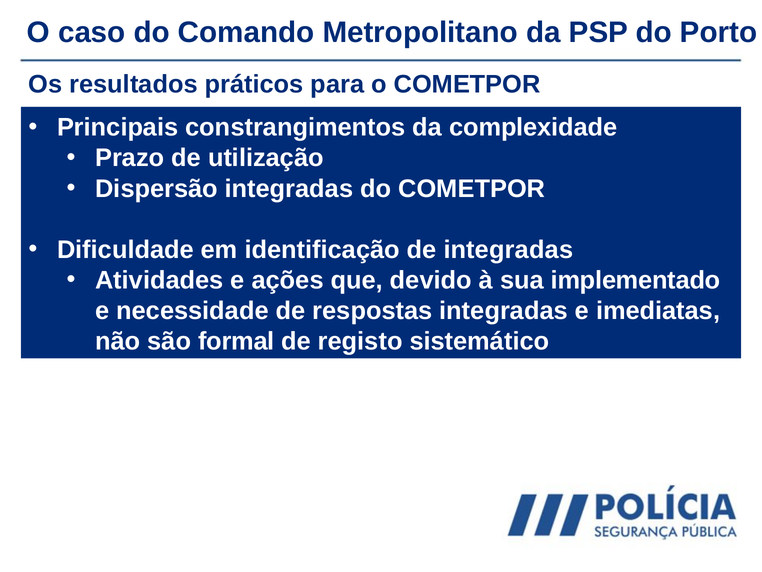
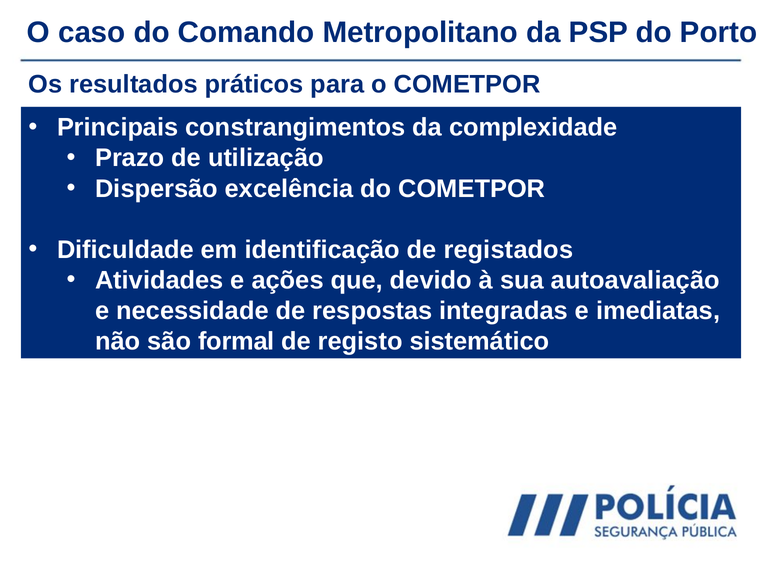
Dispersão integradas: integradas -> excelência (289, 188)
de integradas: integradas -> registados (508, 249)
implementado: implementado -> autoavaliação (635, 280)
